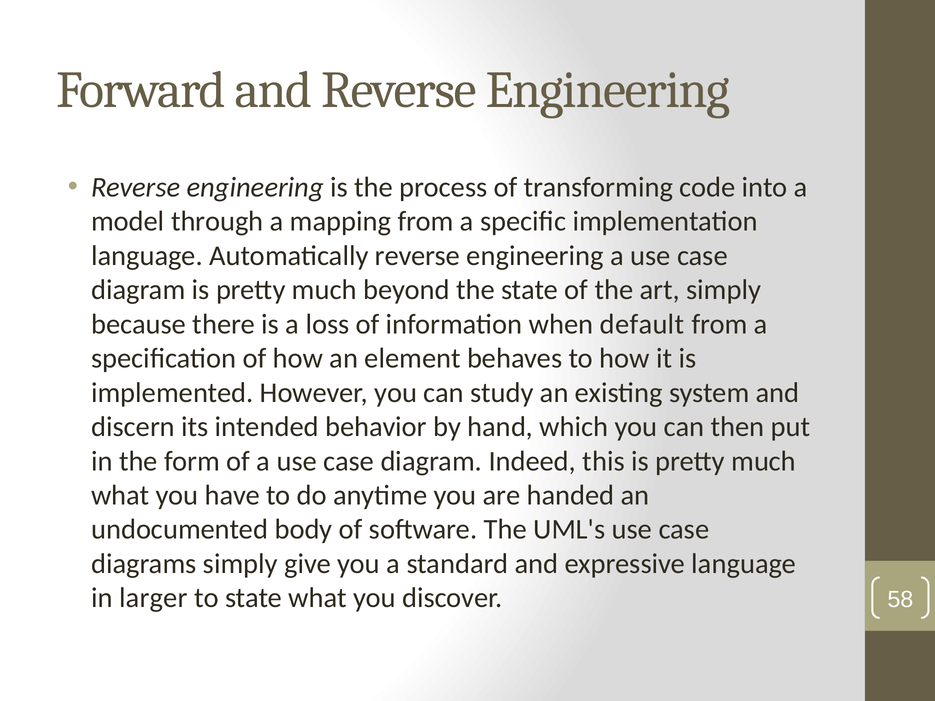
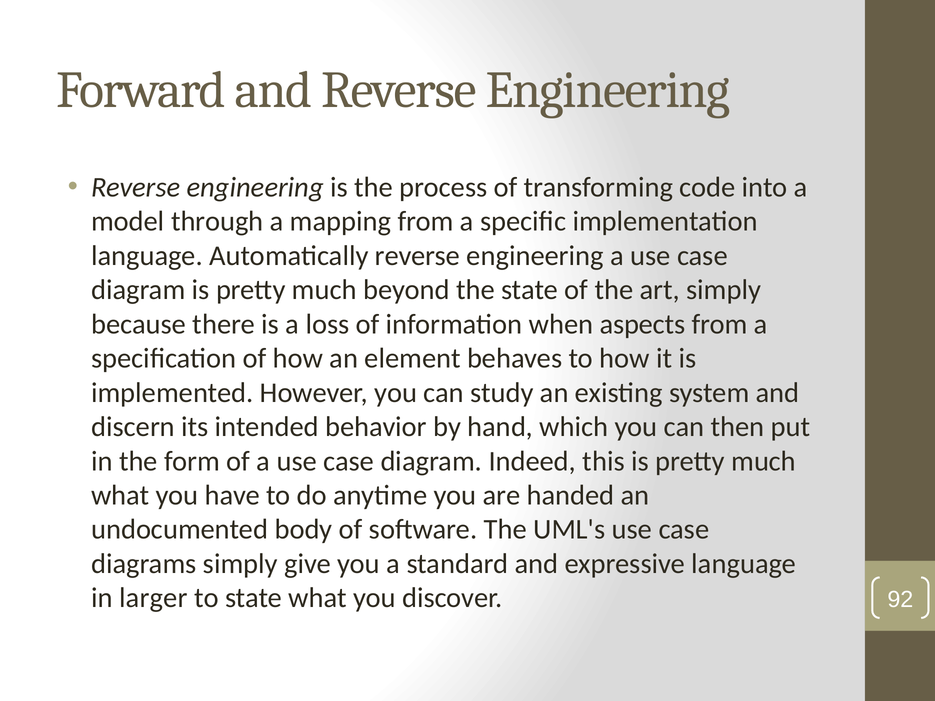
default: default -> aspects (642, 324)
58: 58 -> 92 (900, 600)
